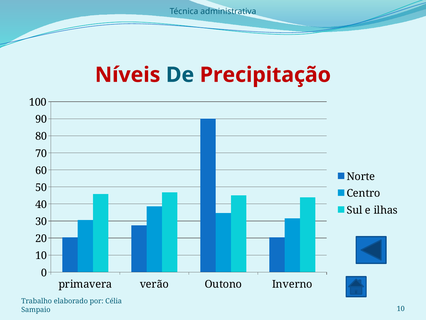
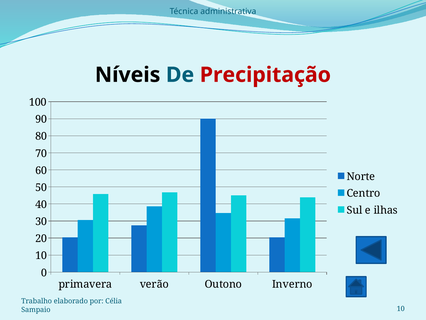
Níveis colour: red -> black (128, 75)
